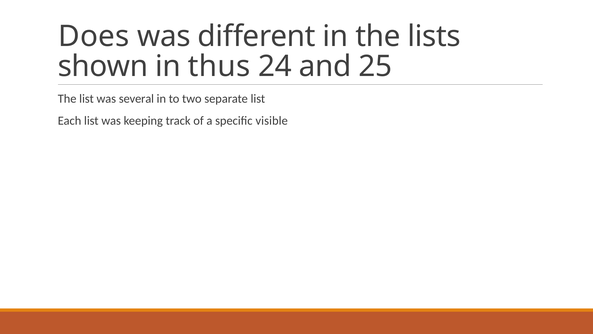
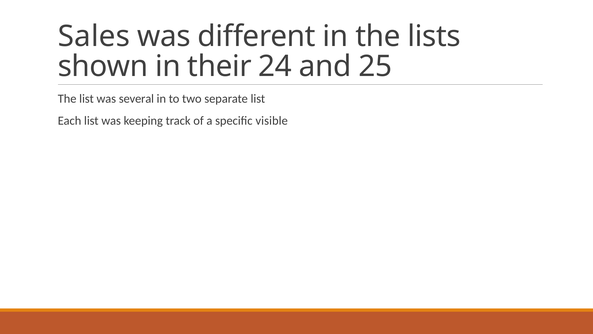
Does: Does -> Sales (94, 36)
thus: thus -> their (220, 66)
